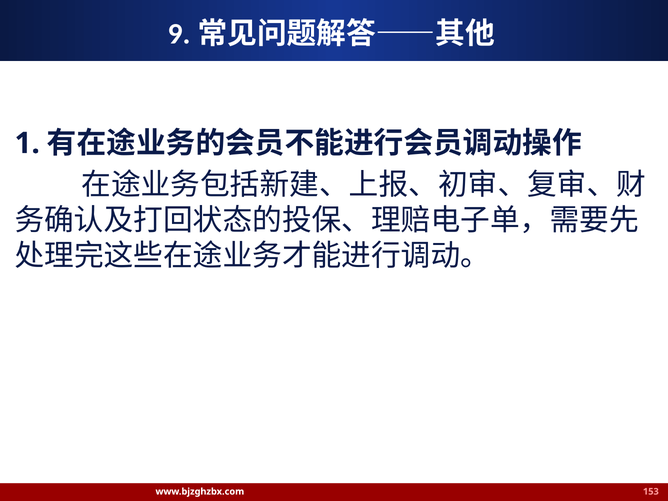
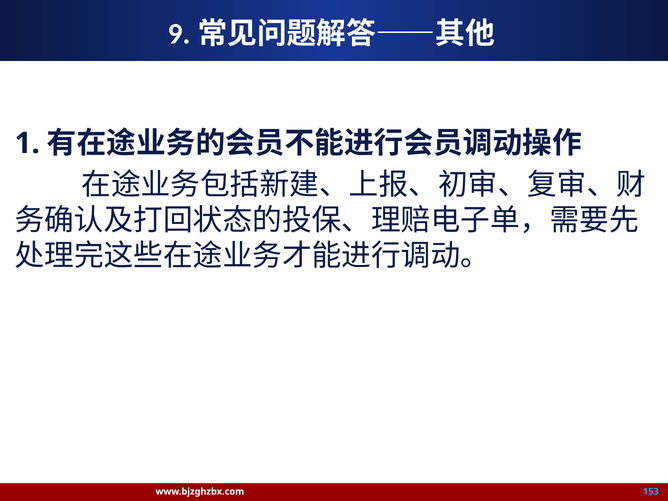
153 colour: pink -> light blue (651, 492)
